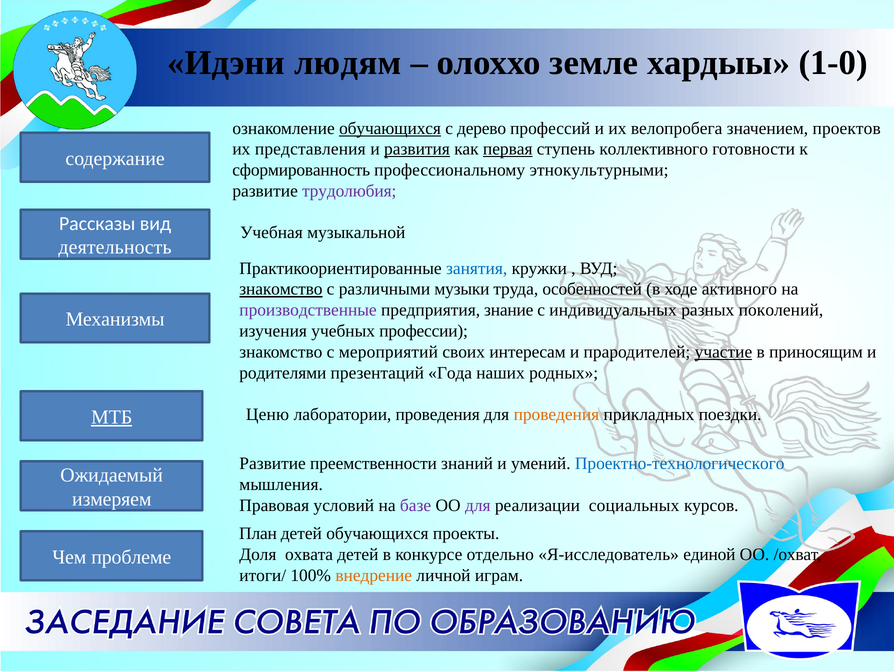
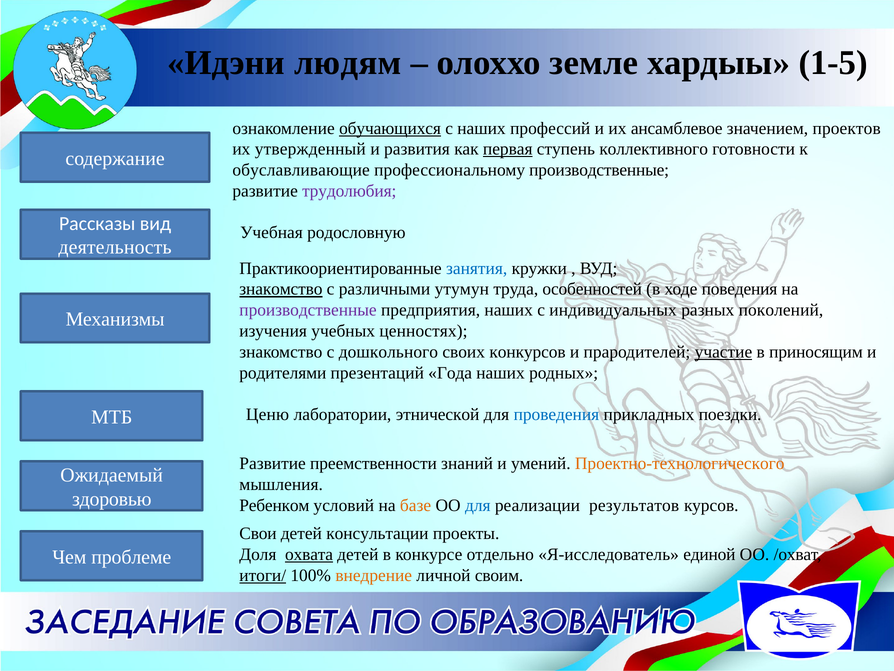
1-0: 1-0 -> 1-5 (833, 63)
с дерево: дерево -> наших (482, 128)
велопробега: велопробега -> ансамблевое (677, 128)
представления: представления -> утвержденный (310, 149)
развития underline: present -> none (417, 149)
сформированность: сформированность -> обуславливающие (301, 170)
профессиональному этнокультурными: этнокультурными -> производственные (599, 170)
музыкальной: музыкальной -> родословную (356, 233)
музыки: музыки -> утумун (462, 289)
активного: активного -> поведения (739, 289)
предприятия знание: знание -> наших (509, 310)
профессии: профессии -> ценностях (423, 331)
мероприятий: мероприятий -> дошкольного (388, 352)
интересам: интересам -> конкурсов (528, 352)
лаборатории проведения: проведения -> этнической (438, 414)
проведения colour: orange -> blue (556, 414)
МТБ underline: present -> none (112, 417)
Проектно-технологического colour: blue -> orange (680, 463)
измеряем: измеряем -> здоровью (112, 499)
Правовая: Правовая -> Ребенком (274, 505)
базе colour: purple -> orange (416, 505)
для colour: purple -> blue (478, 505)
социальных: социальных -> результатов (634, 505)
План: План -> Свои (258, 533)
детей обучающихся: обучающихся -> консультации (377, 533)
охвата underline: none -> present (309, 554)
итоги/ underline: none -> present (263, 575)
играм: играм -> своим (499, 575)
